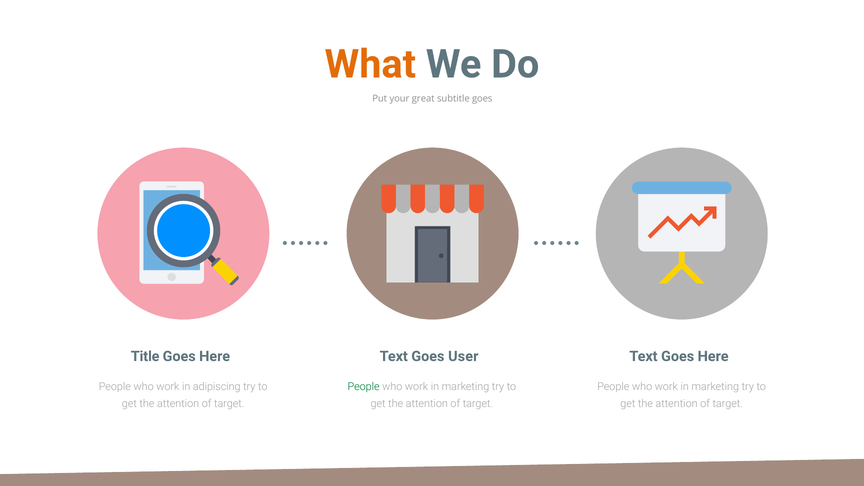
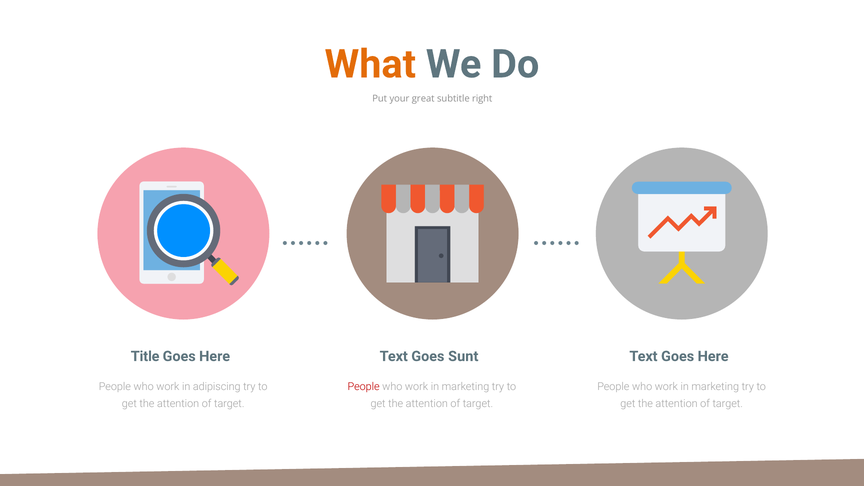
subtitle goes: goes -> right (482, 99)
User: User -> Sunt (463, 356)
People colour: green -> red (364, 387)
